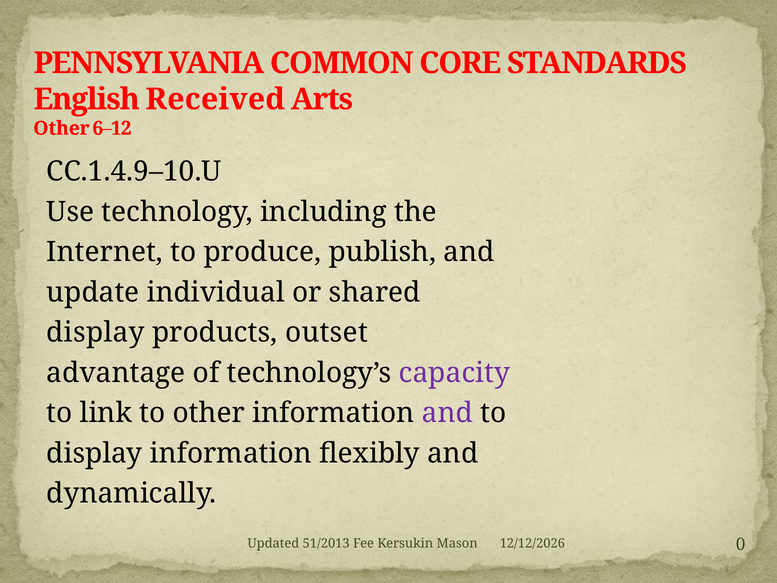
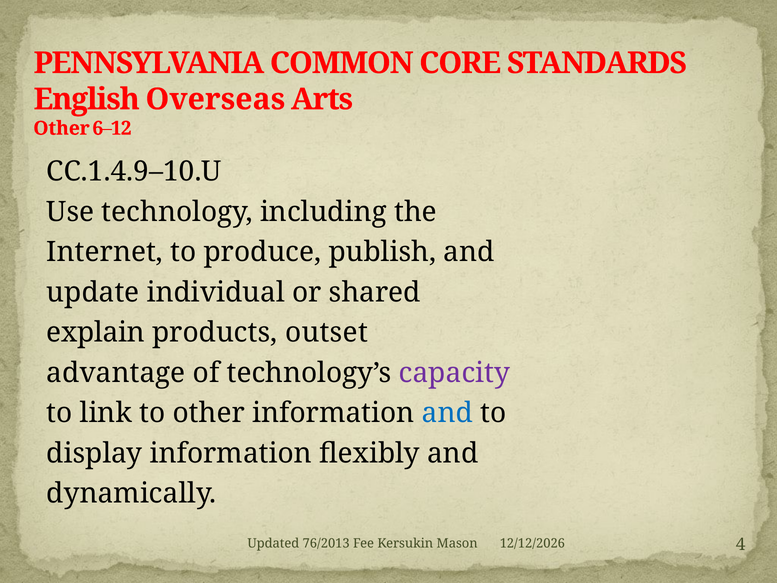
Received: Received -> Overseas (215, 99)
display: display -> explain (96, 333)
and colour: purple -> blue (447, 413)
51/2013: 51/2013 -> 76/2013 (326, 543)
0: 0 -> 4 (741, 545)
